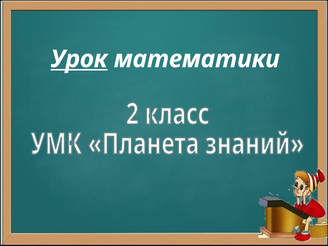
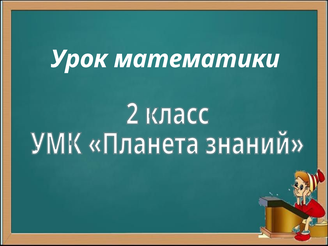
Урок underline: present -> none (79, 59)
